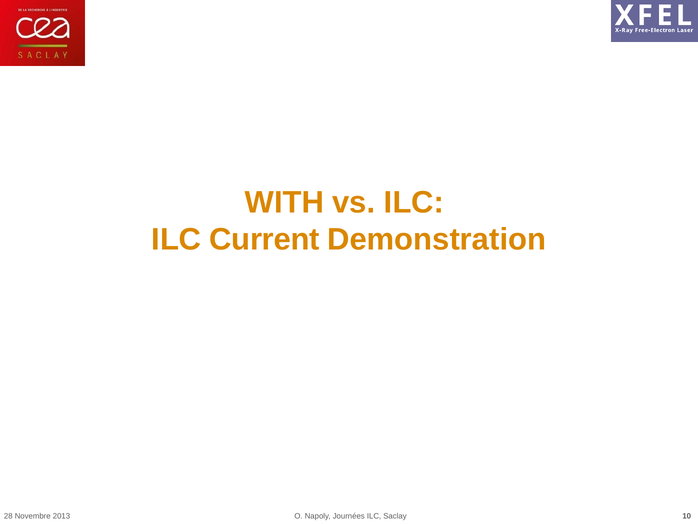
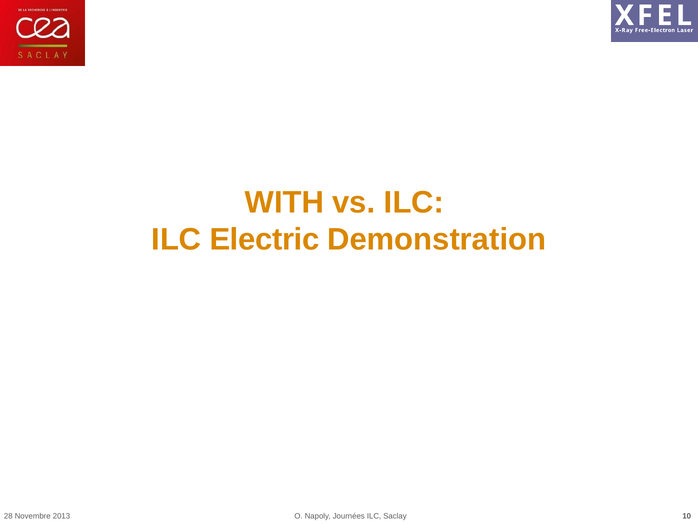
Current: Current -> Electric (264, 240)
